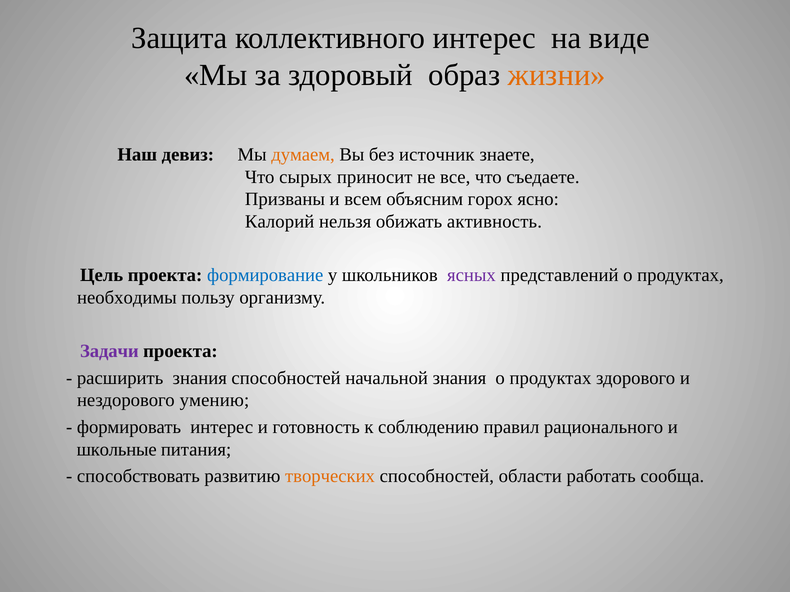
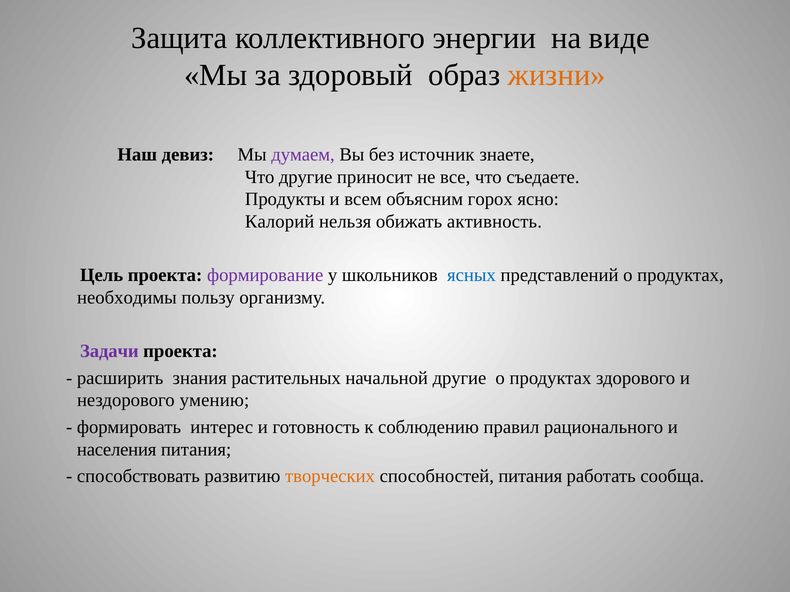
коллективного интерес: интерес -> энергии (484, 38)
думаем colour: orange -> purple (303, 155)
Что сырых: сырых -> другие (306, 177)
Призваны: Призваны -> Продукты (285, 199)
формирование colour: blue -> purple (265, 275)
ясных colour: purple -> blue (471, 275)
знания способностей: способностей -> растительных (286, 378)
начальной знания: знания -> другие (459, 378)
школьные: школьные -> населения (117, 450)
способностей области: области -> питания (530, 477)
